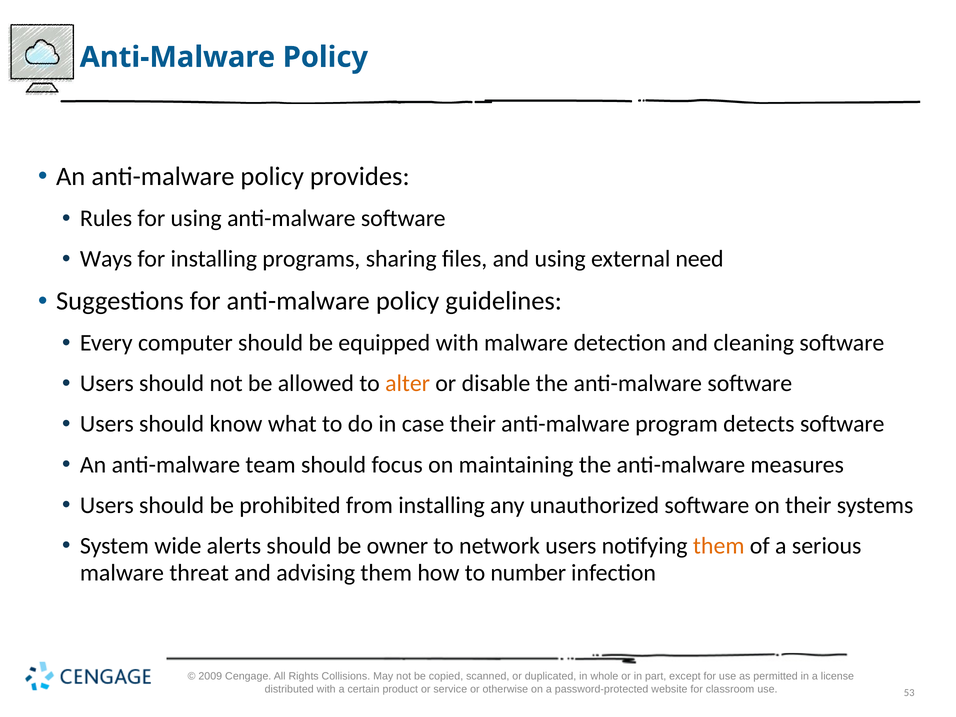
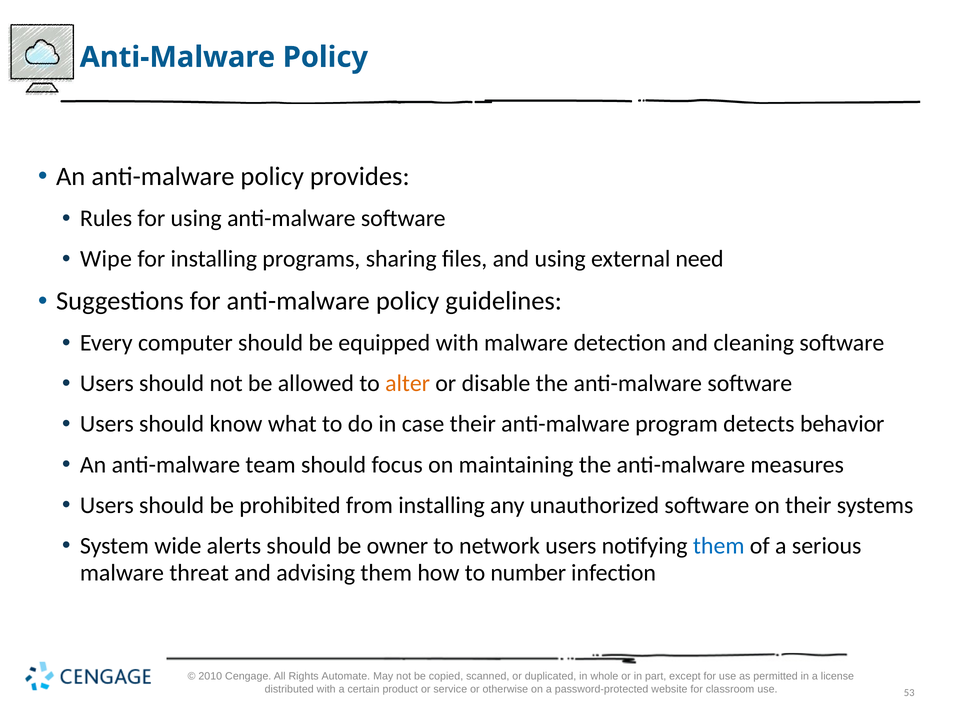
Ways: Ways -> Wipe (106, 259)
detects software: software -> behavior (842, 424)
them colour: orange -> blue (719, 546)
2009: 2009 -> 2010 (210, 676)
Collisions: Collisions -> Automate (346, 676)
